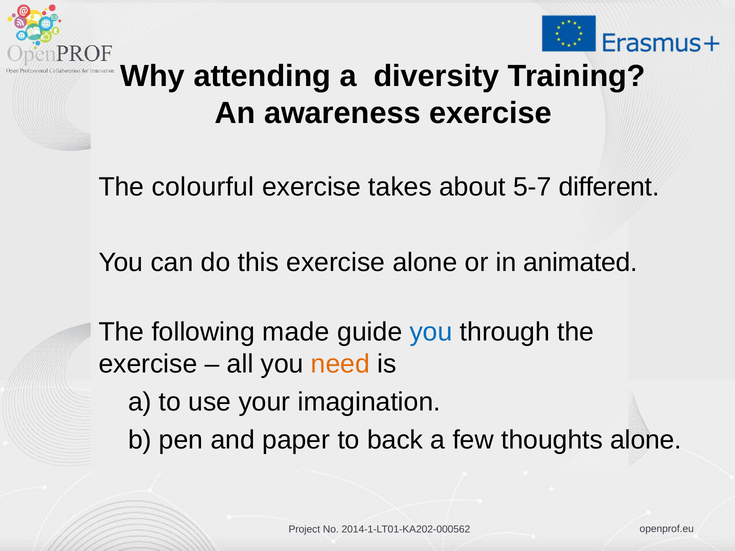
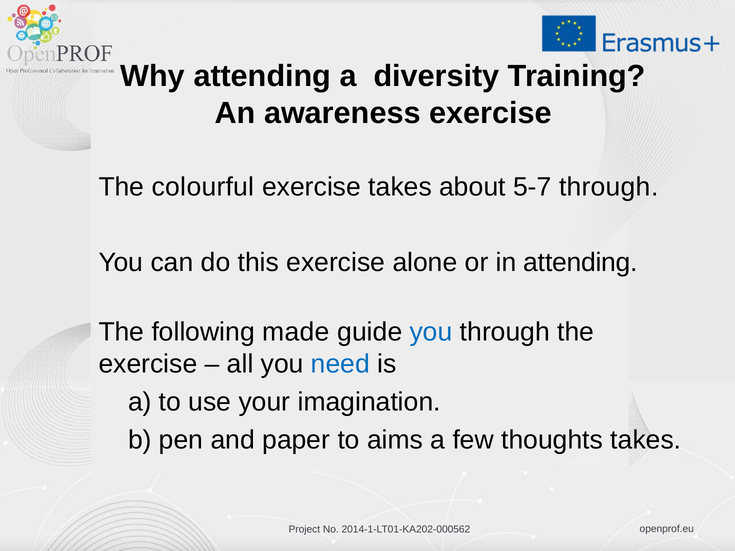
5-7 different: different -> through (609, 187)
in animated: animated -> attending (581, 263)
need colour: orange -> blue (340, 364)
back: back -> aims (395, 440)
thoughts alone: alone -> takes (646, 440)
